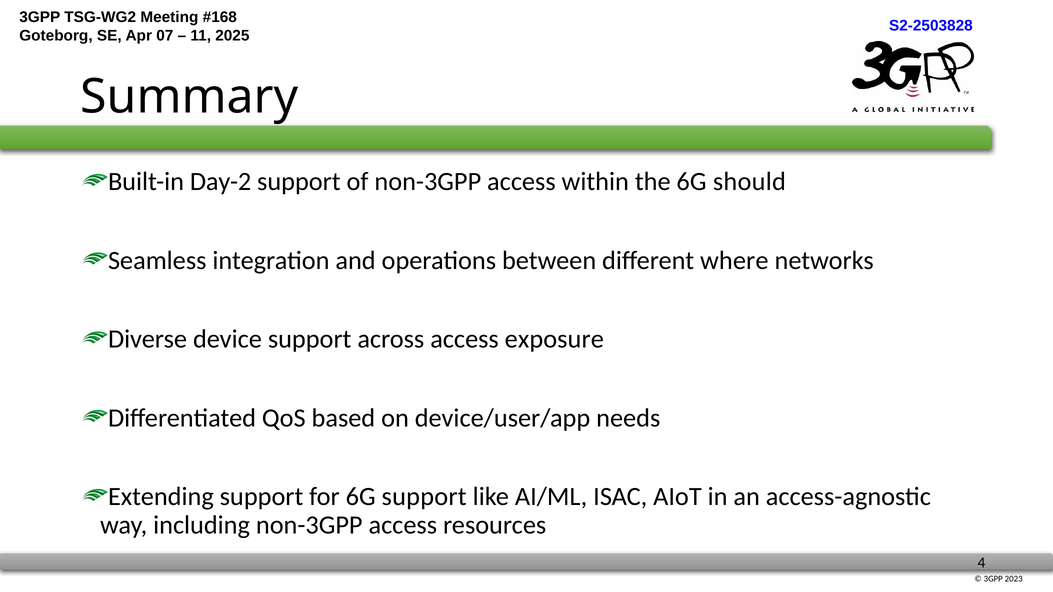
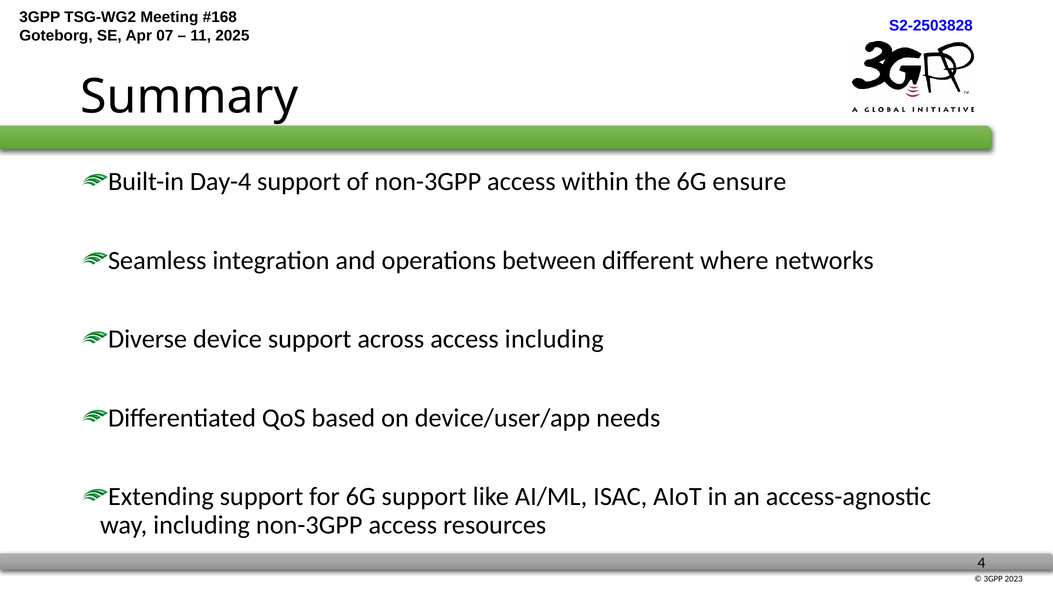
Day-2: Day-2 -> Day-4 (221, 182)
should: should -> ensure (749, 182)
access exposure: exposure -> including (554, 339)
